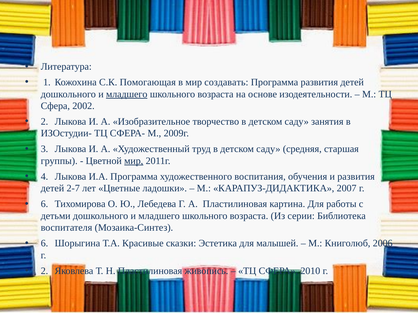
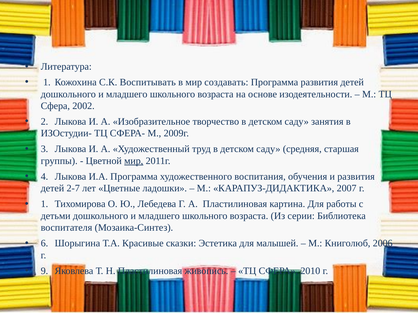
Помогающая: Помогающая -> Воспитывать (148, 82)
младшего underline: present -> none (127, 94)
6: 6 -> 1 (44, 204)
2: 2 -> 9 (44, 271)
